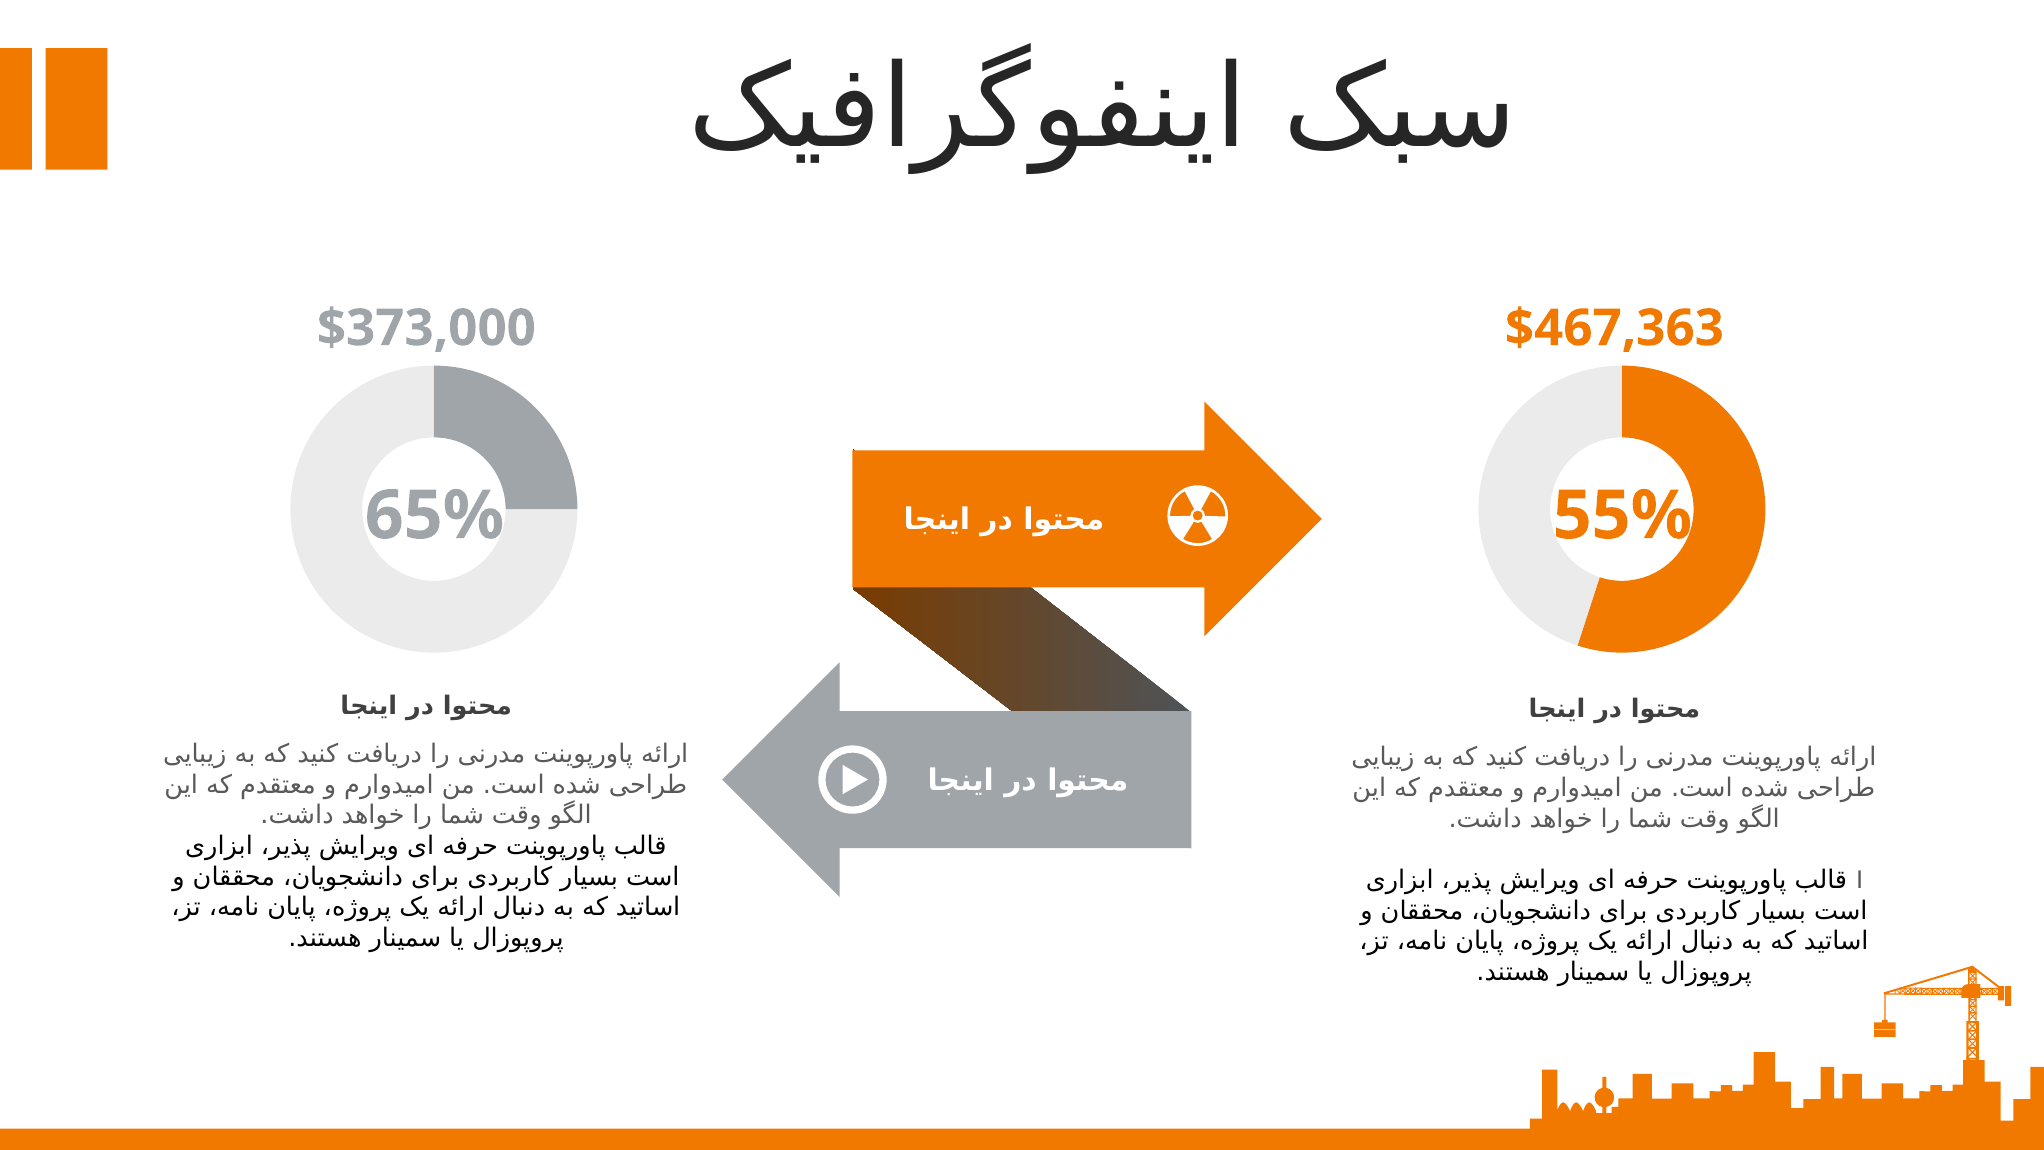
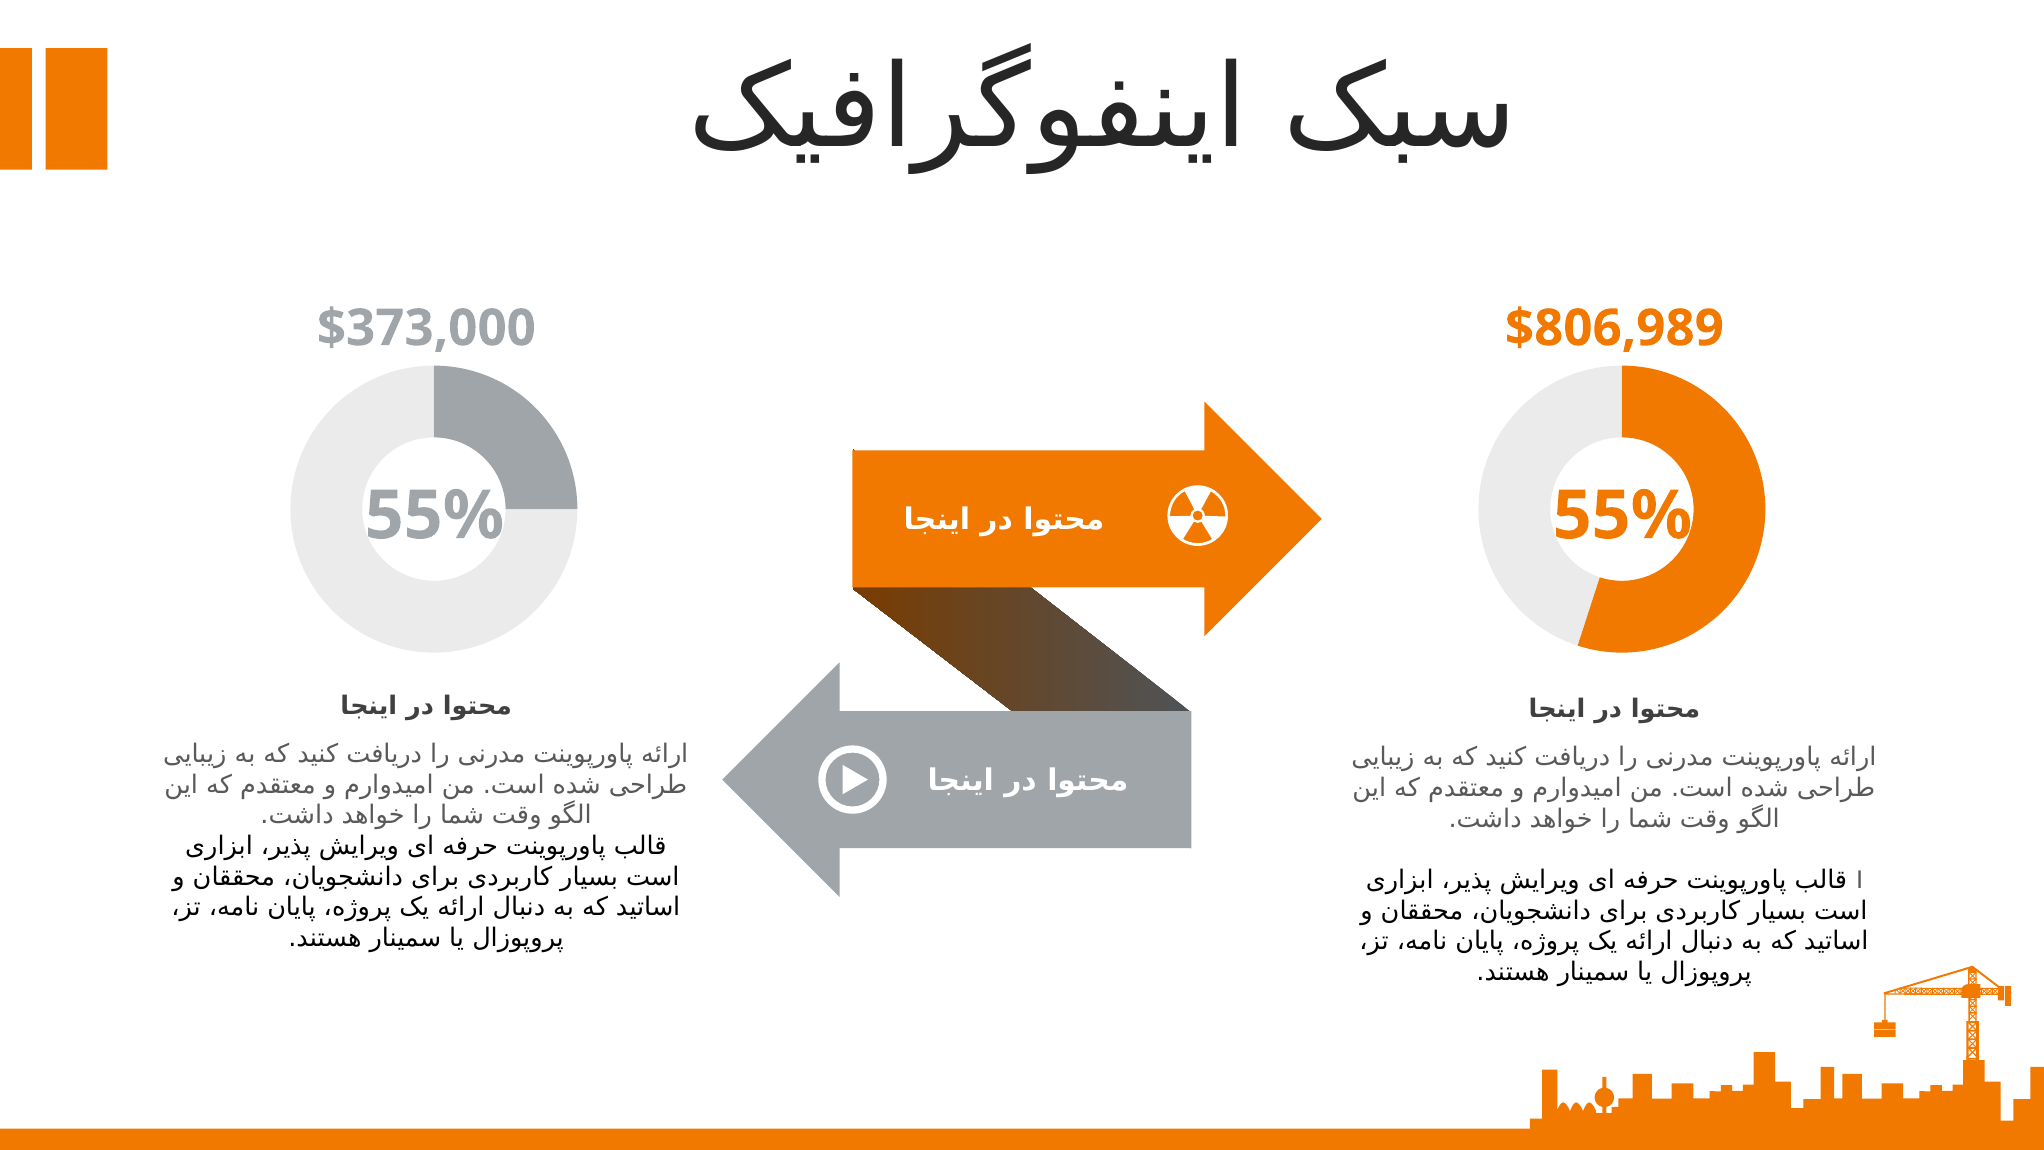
$467,363: $467,363 -> $806,989 (1614, 328)
65%: 65% -> 55% (434, 516)
